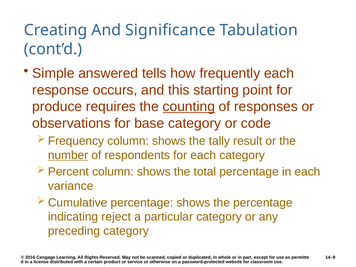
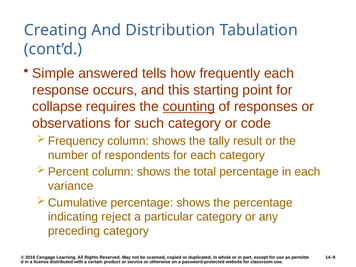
Significance: Significance -> Distribution (170, 30)
produce: produce -> collapse (57, 107)
base: base -> such (149, 123)
number underline: present -> none (68, 155)
